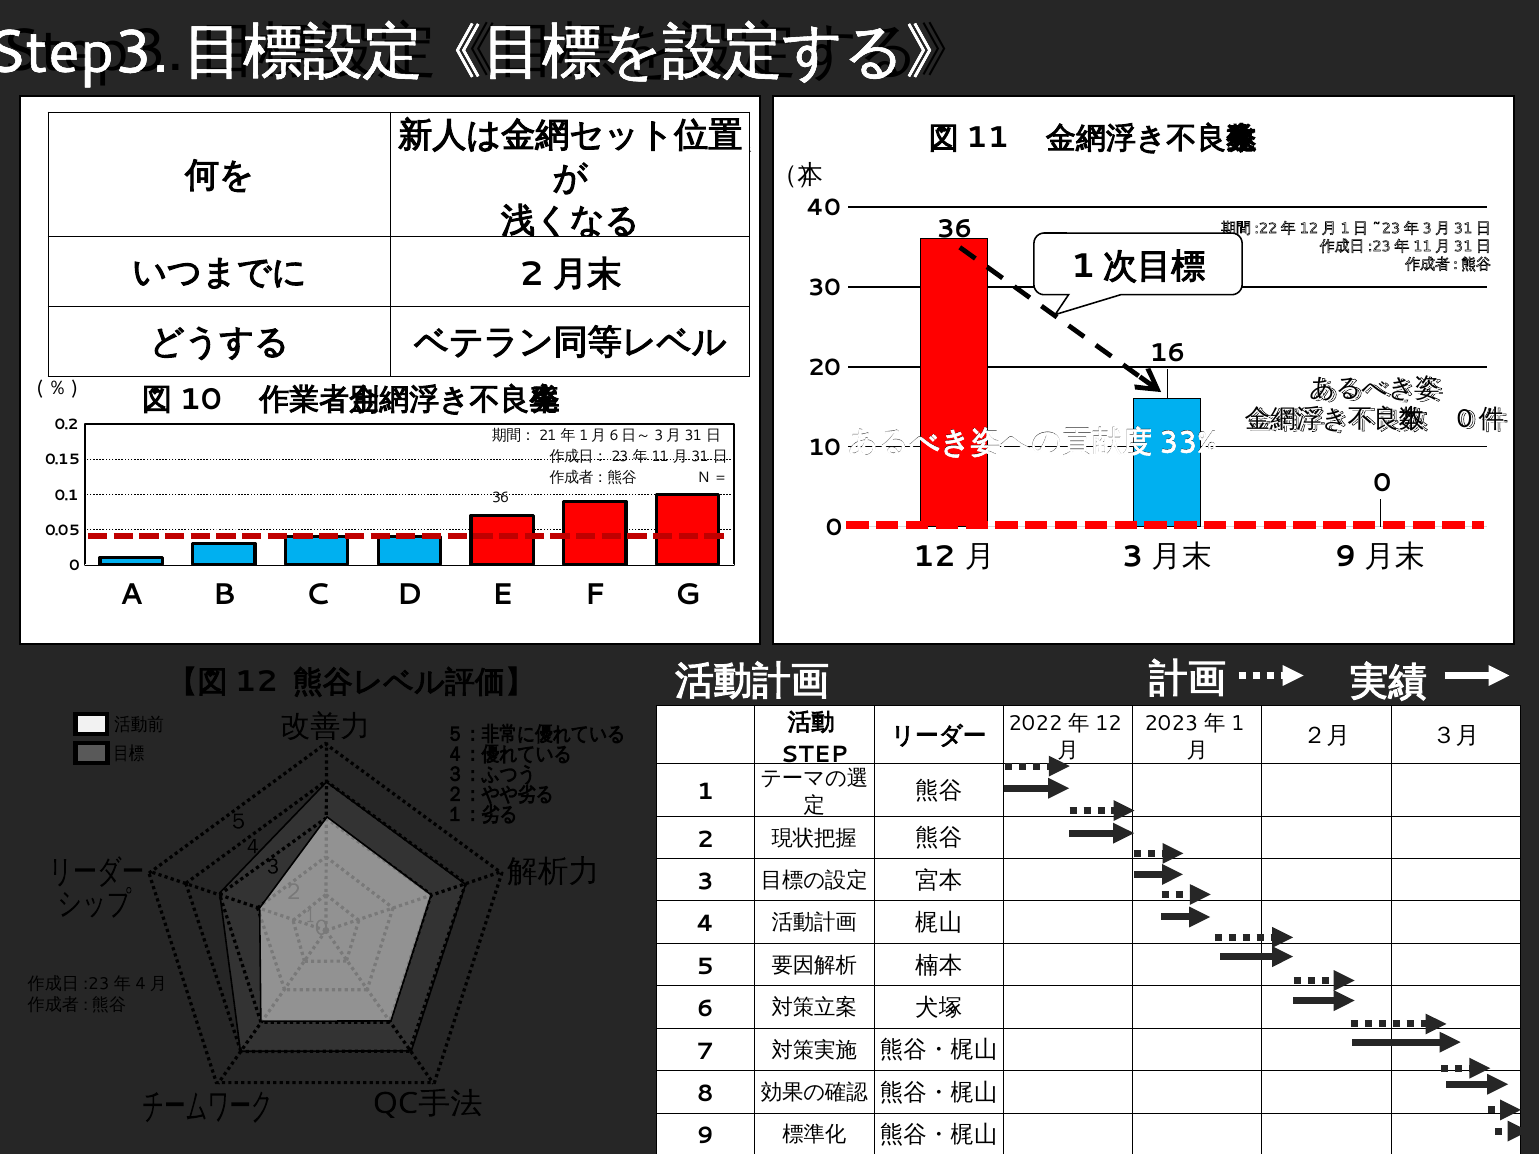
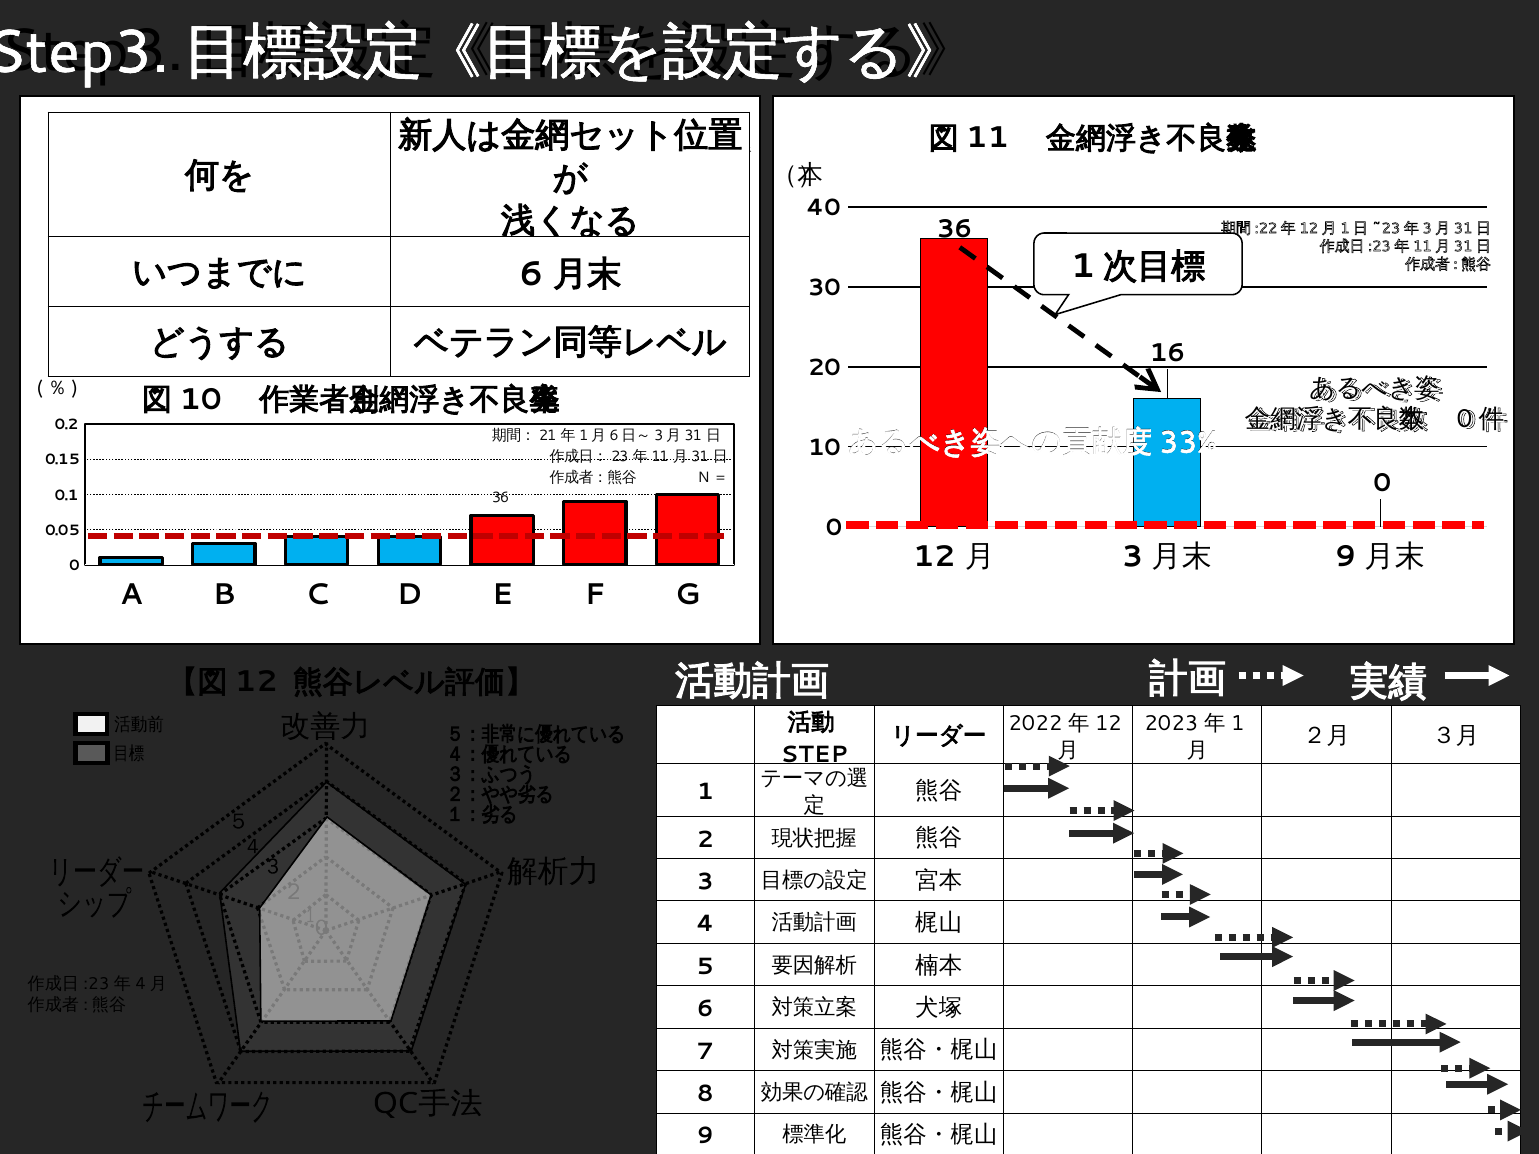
2: 2 -> 6 (531, 274)
